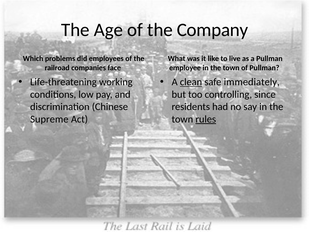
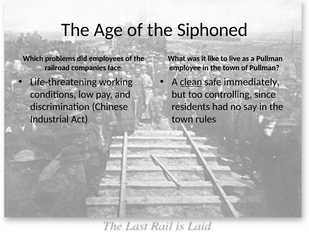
Company: Company -> Siphoned (212, 30)
Supreme: Supreme -> Industrial (49, 119)
rules underline: present -> none (206, 119)
